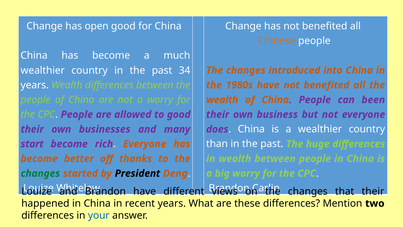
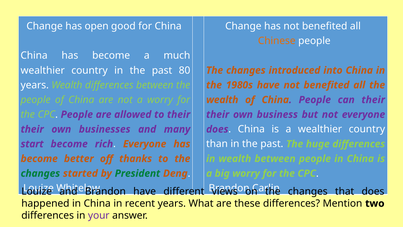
34: 34 -> 80 (185, 70)
can been: been -> their (373, 100)
to good: good -> their (179, 114)
President colour: black -> green (137, 173)
that their: their -> does (373, 191)
your colour: blue -> purple (99, 215)
